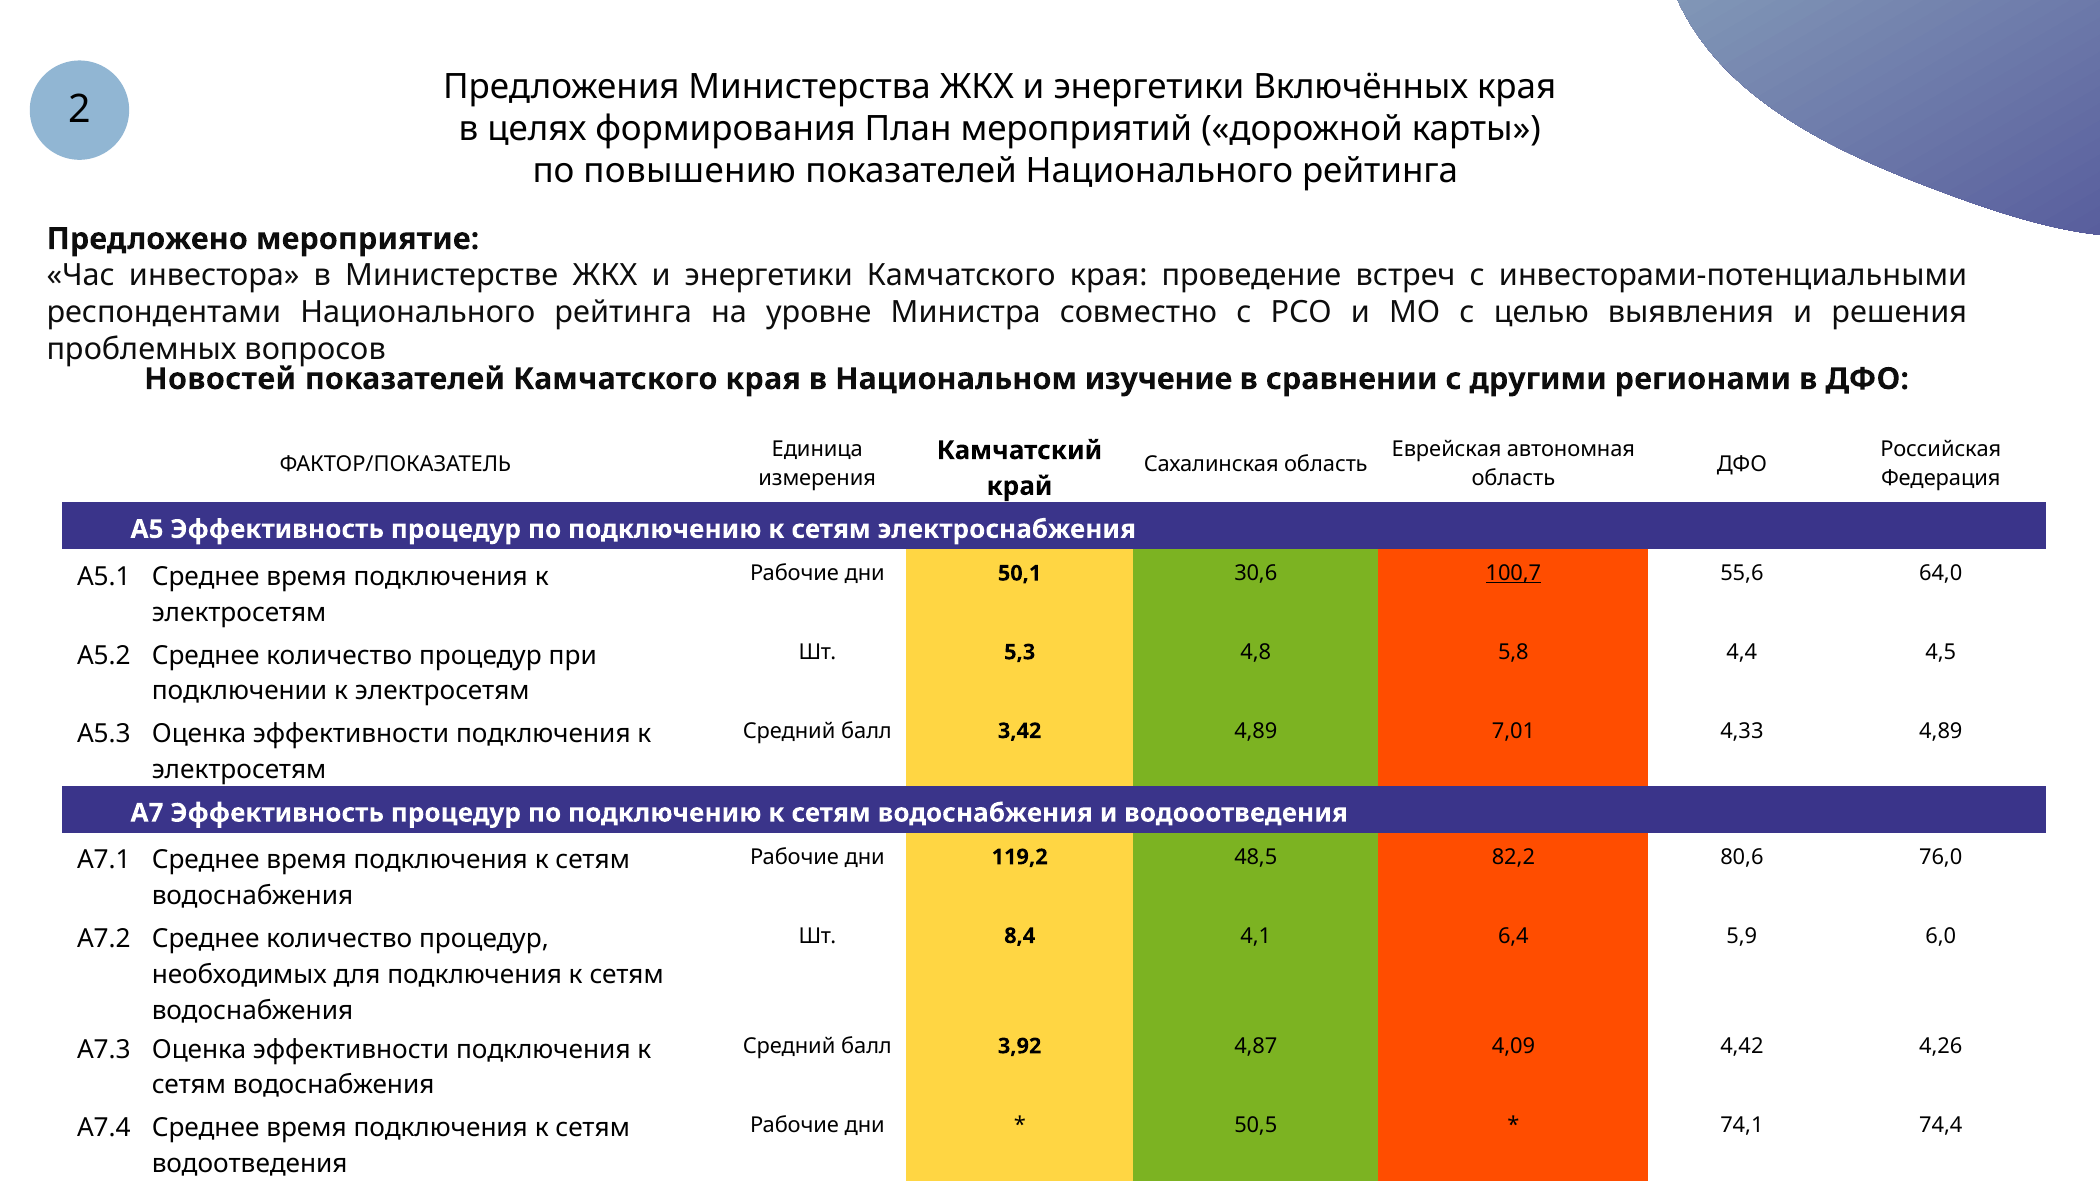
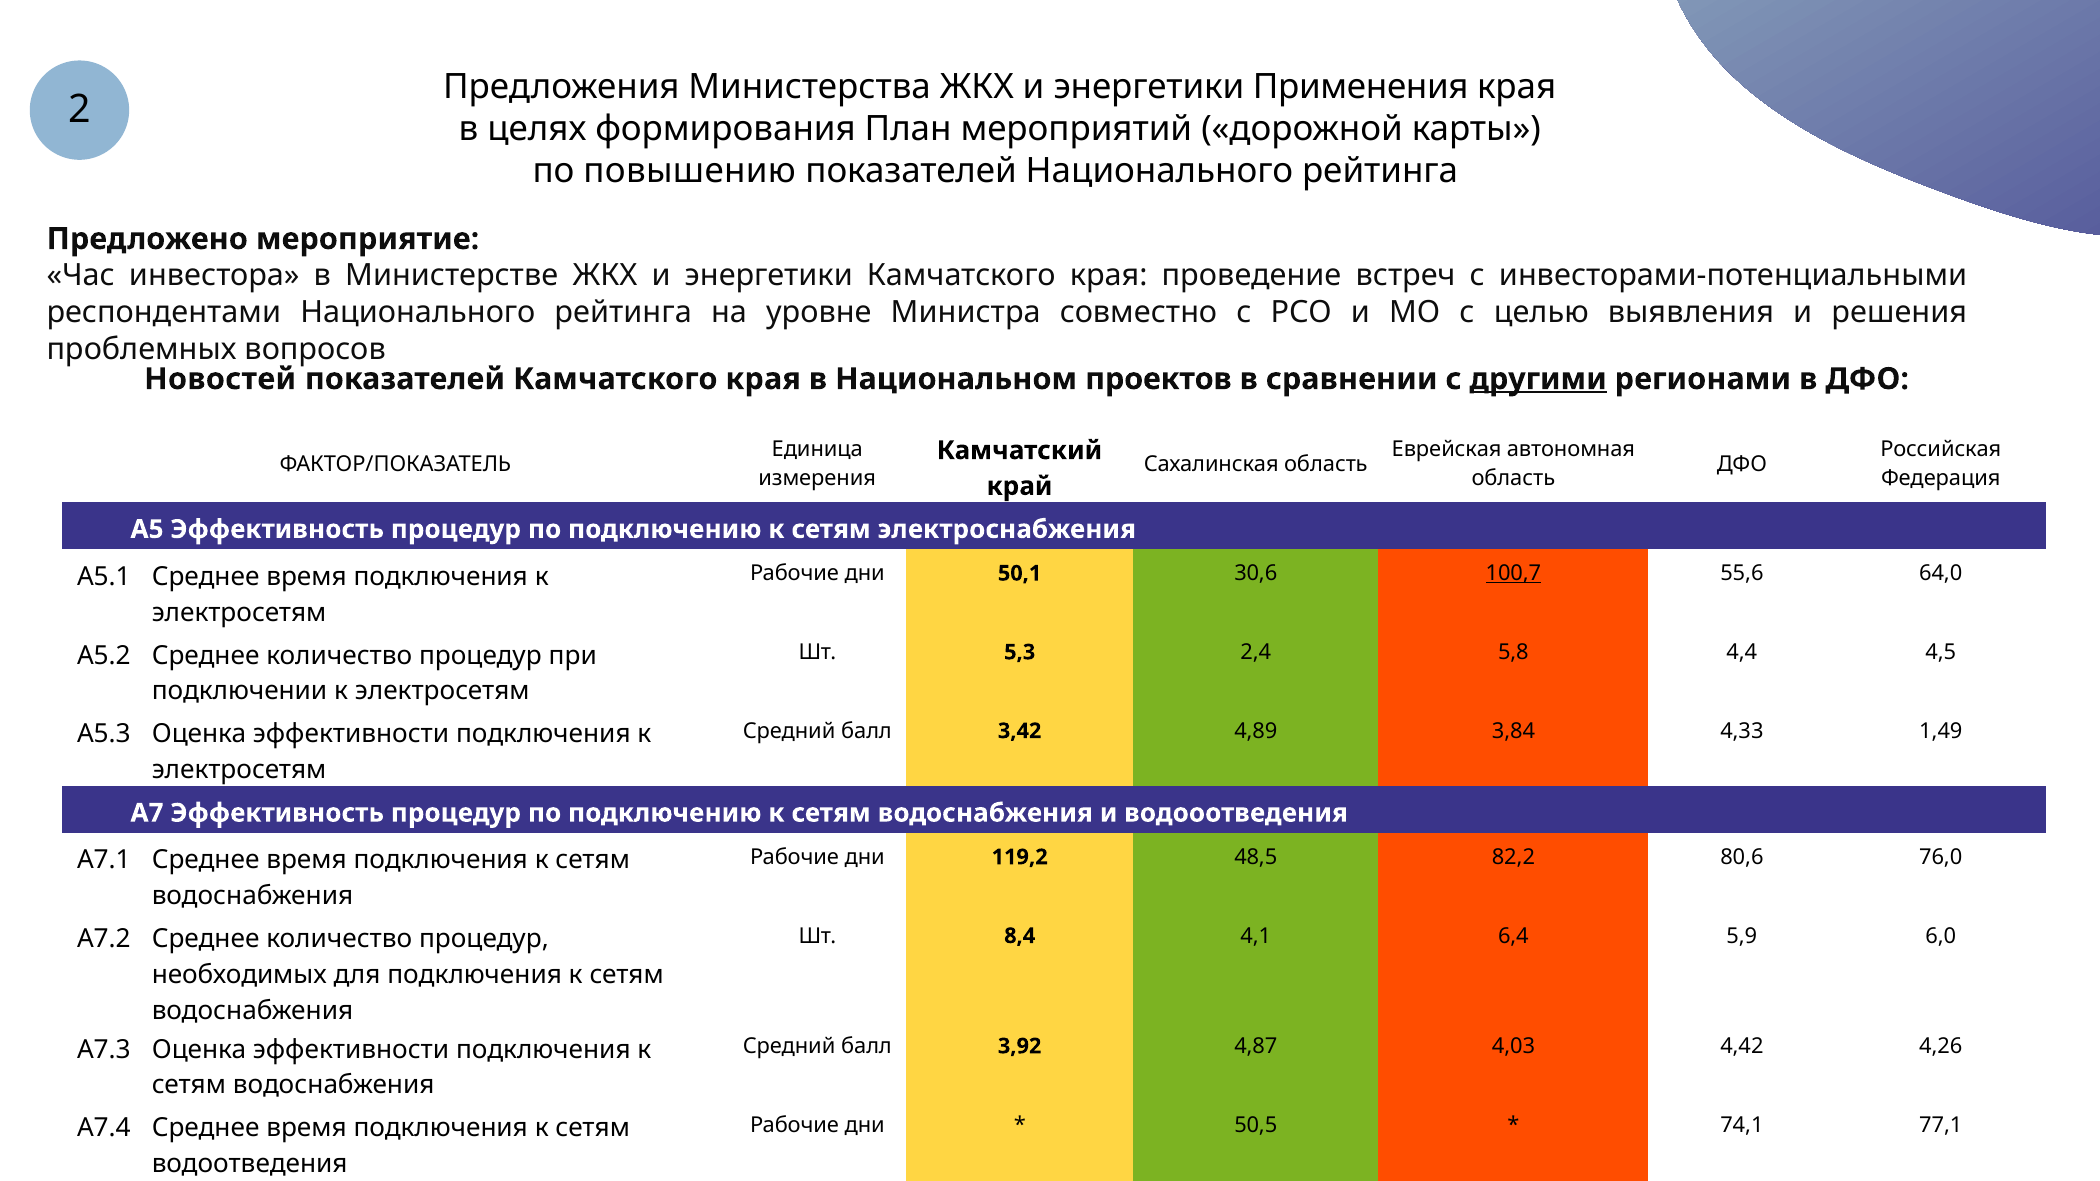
Включённых: Включённых -> Применения (1361, 87)
изучение: изучение -> проектов (1158, 379)
другими underline: none -> present (1538, 379)
4,8: 4,8 -> 2,4 (1256, 652)
7,01: 7,01 -> 3,84 (1513, 731)
4,33 4,89: 4,89 -> 1,49 (1941, 731)
4,09: 4,09 -> 4,03 (1513, 1046)
74,4: 74,4 -> 77,1 (1941, 1125)
